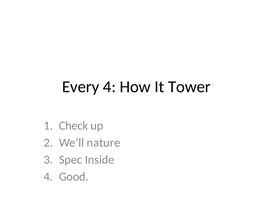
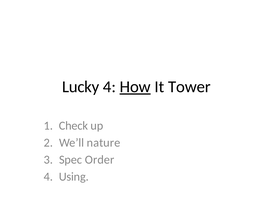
Every: Every -> Lucky (81, 87)
How underline: none -> present (135, 87)
Inside: Inside -> Order (100, 160)
Good: Good -> Using (74, 177)
